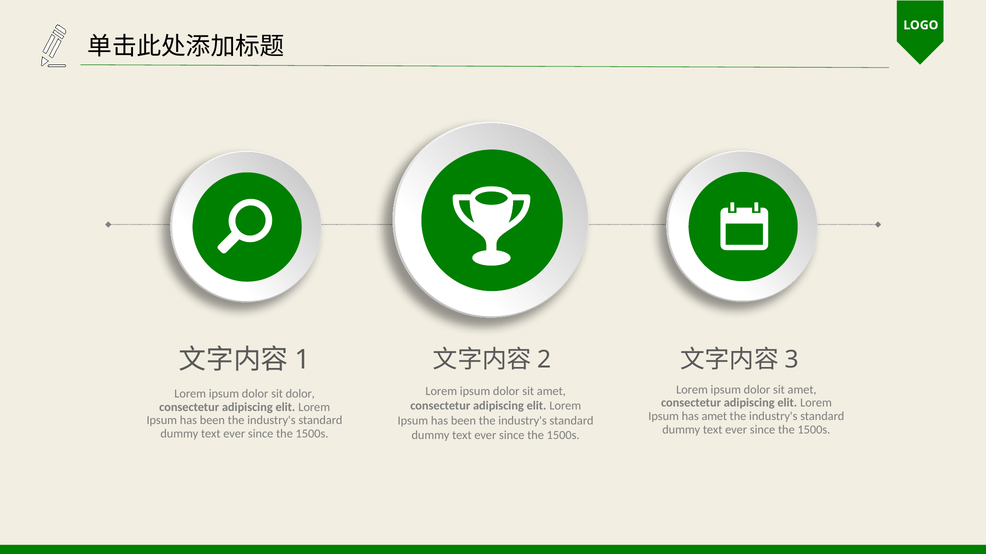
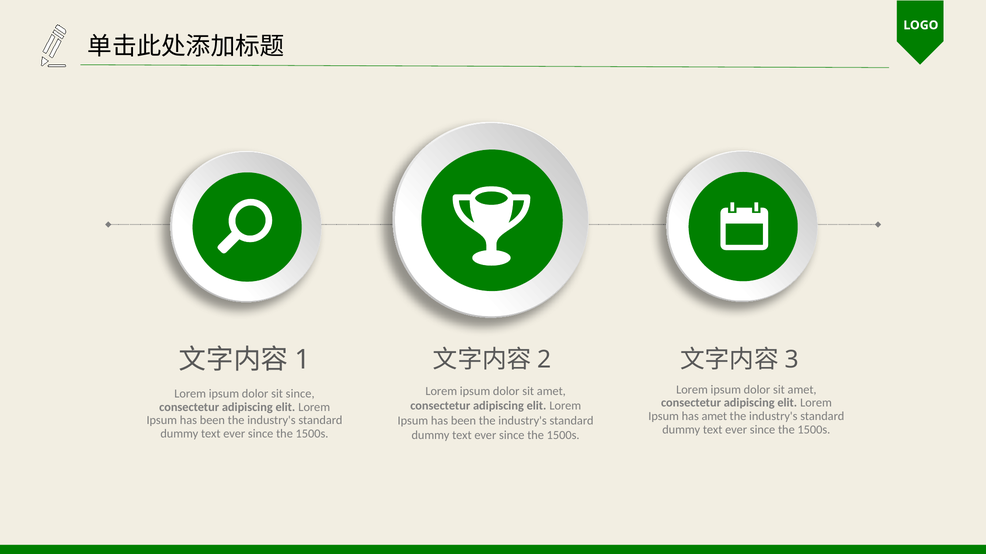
sit dolor: dolor -> since (300, 394)
